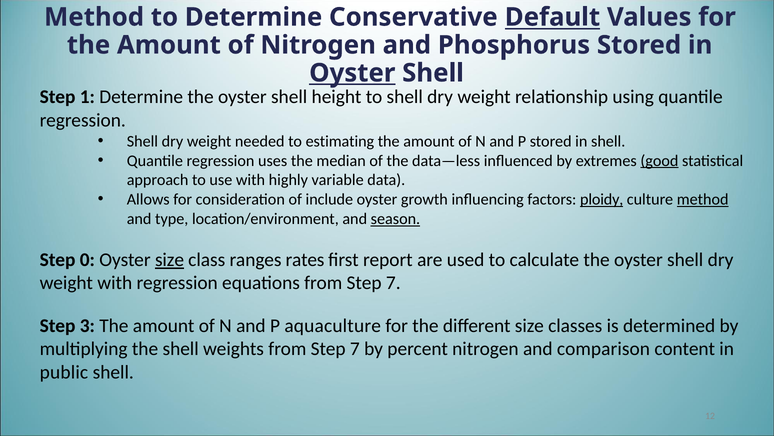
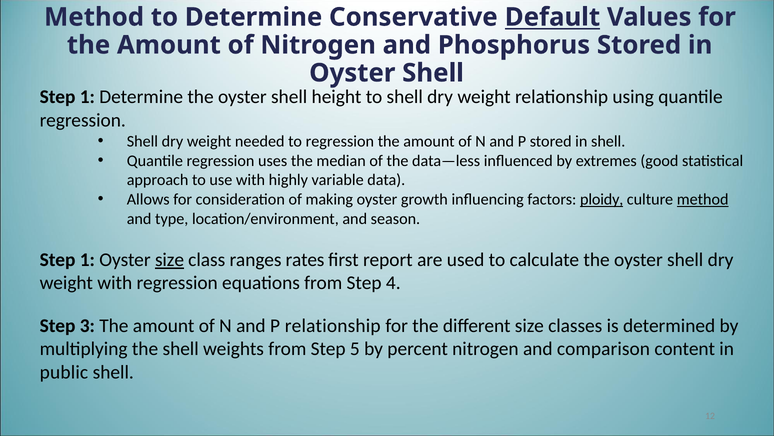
Oyster underline: present -> none (352, 73)
to estimating: estimating -> regression (340, 141)
good underline: present -> none (659, 161)
include: include -> making (329, 199)
season underline: present -> none (395, 219)
0: 0 -> 1 (87, 259)
equations from Step 7: 7 -> 4 (393, 283)
P aquaculture: aquaculture -> relationship (333, 325)
weights from Step 7: 7 -> 5 (355, 348)
